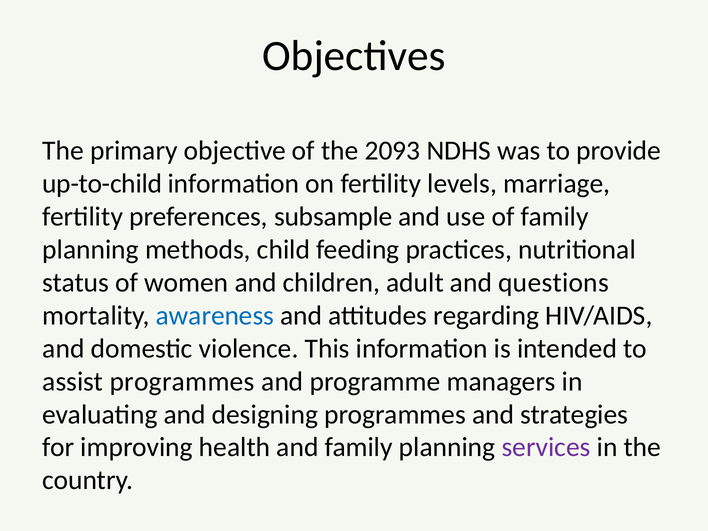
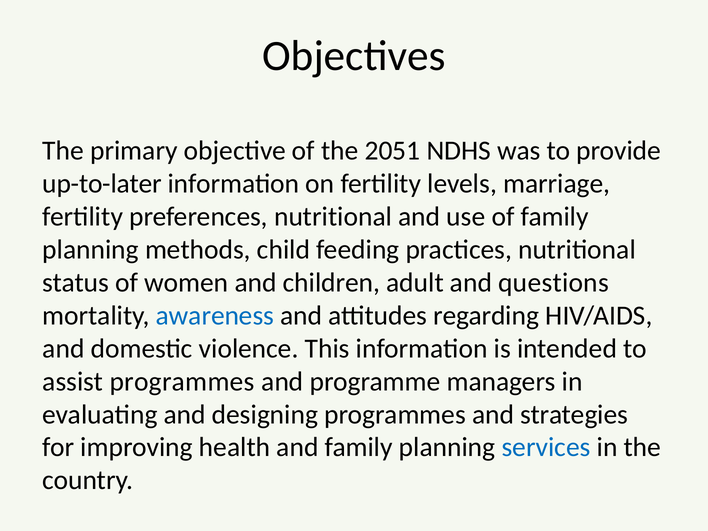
2093: 2093 -> 2051 (392, 151)
up-to-child: up-to-child -> up-to-later (102, 184)
preferences subsample: subsample -> nutritional (333, 217)
services colour: purple -> blue (546, 447)
